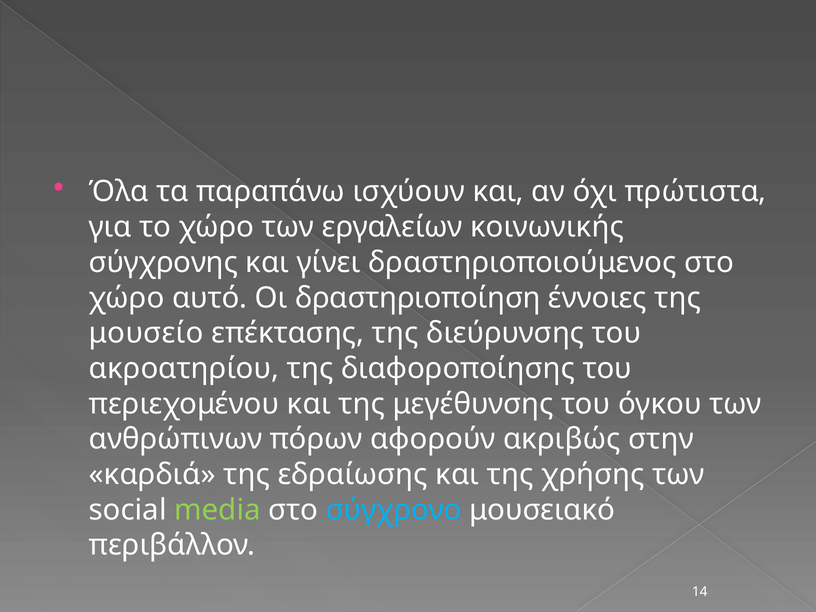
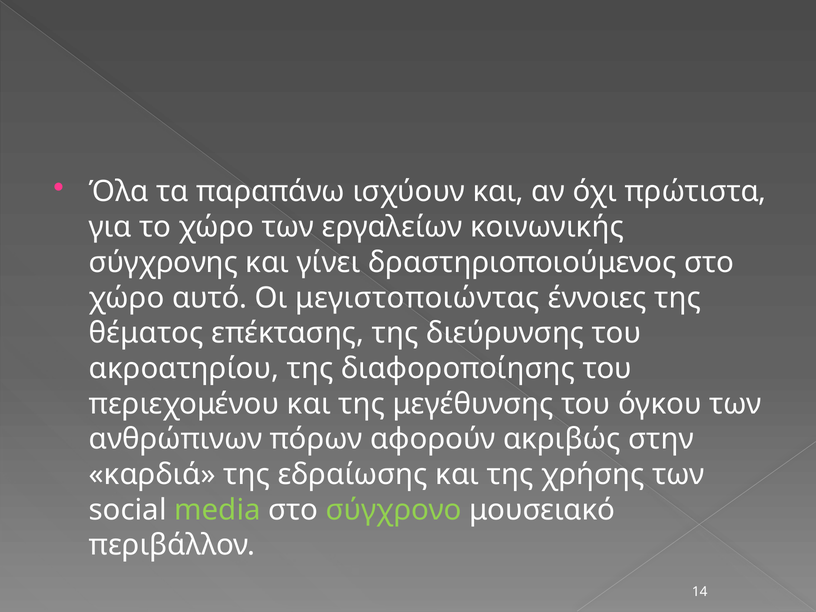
δραστηριοποίηση: δραστηριοποίηση -> μεγιστοποιώντας (418, 298)
μουσείο: μουσείο -> θέματος (146, 333)
σύγχρονο colour: light blue -> light green (394, 510)
